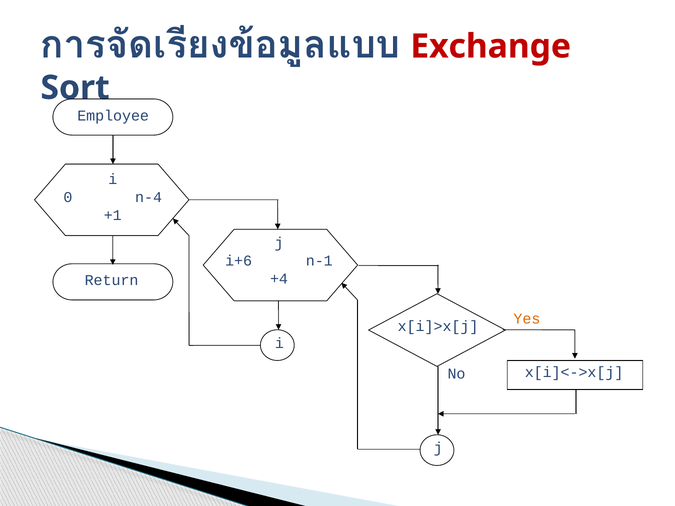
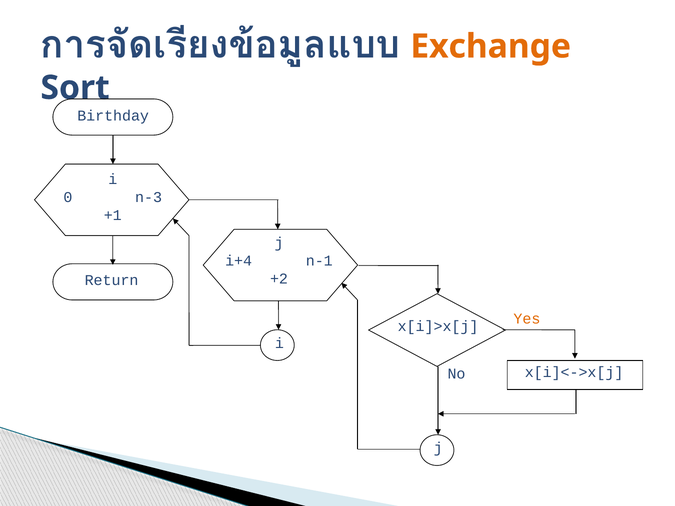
Exchange colour: red -> orange (491, 46)
Employee: Employee -> Birthday (113, 116)
n-4: n-4 -> n-3 (149, 197)
i+6: i+6 -> i+4 (239, 261)
+4: +4 -> +2 (279, 279)
